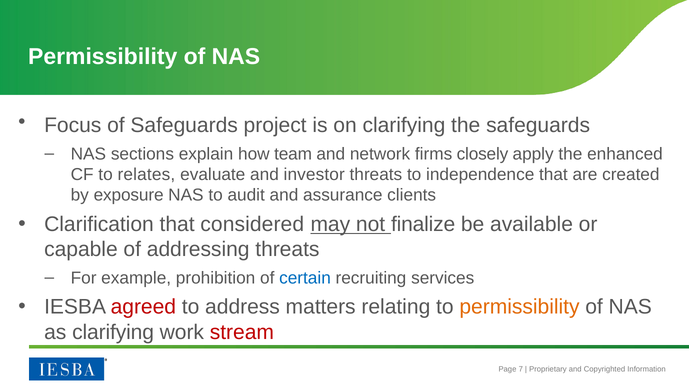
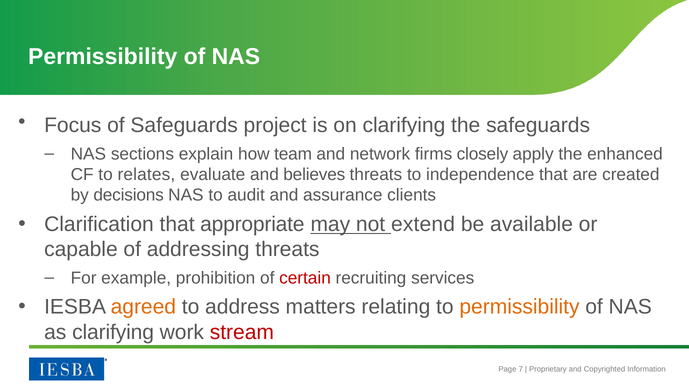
investor: investor -> believes (314, 174)
exposure: exposure -> decisions (129, 195)
considered: considered -> appropriate (252, 224)
finalize: finalize -> extend (423, 224)
certain colour: blue -> red (305, 278)
agreed colour: red -> orange (143, 307)
